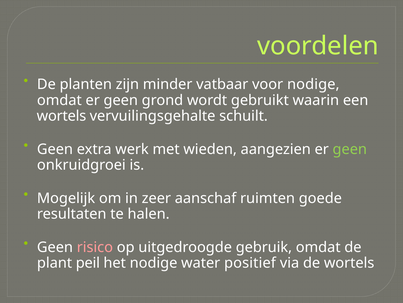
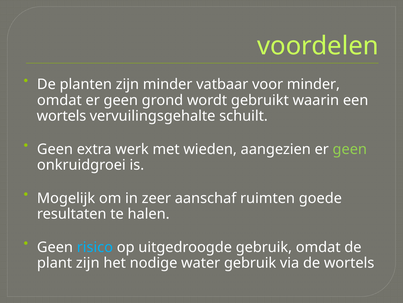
voor nodige: nodige -> minder (313, 84)
risico colour: pink -> light blue (95, 247)
plant peil: peil -> zijn (88, 262)
water positief: positief -> gebruik (250, 262)
